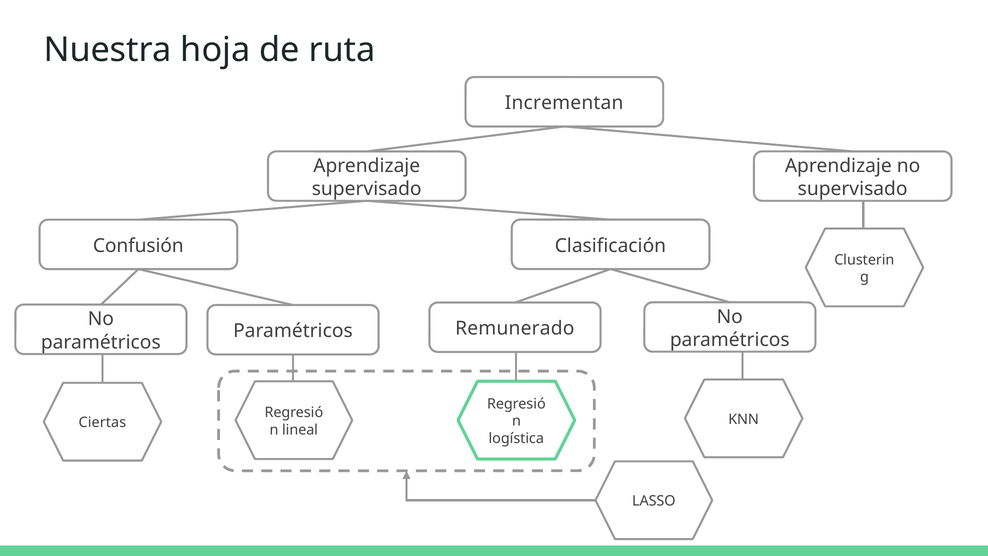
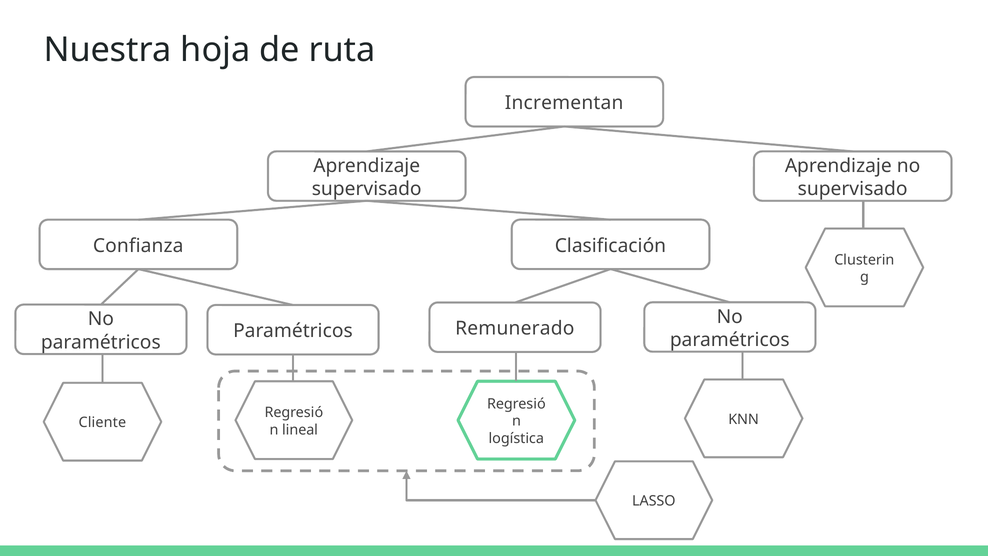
Confusión: Confusión -> Confianza (138, 246)
Ciertas: Ciertas -> Cliente (102, 423)
